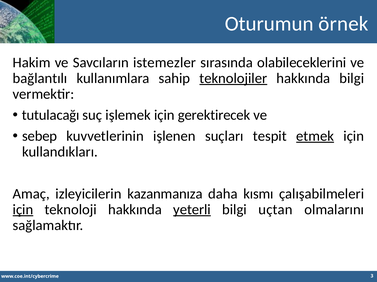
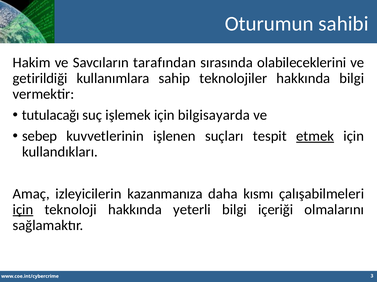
örnek: örnek -> sahibi (343, 24)
istemezler: istemezler -> tarafından (165, 63)
bağlantılı: bağlantılı -> getirildiği (40, 78)
teknolojiler underline: present -> none (233, 78)
gerektirecek: gerektirecek -> bilgisayarda (214, 115)
yeterli underline: present -> none (192, 210)
uçtan: uçtan -> içeriği (276, 210)
